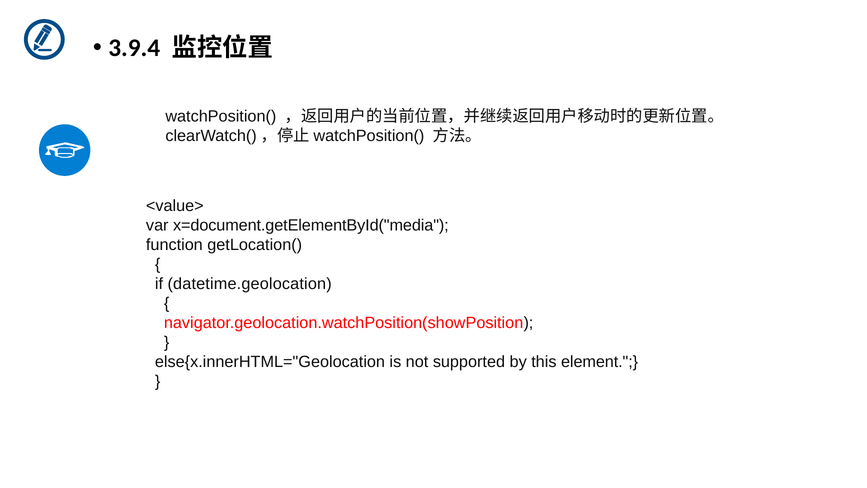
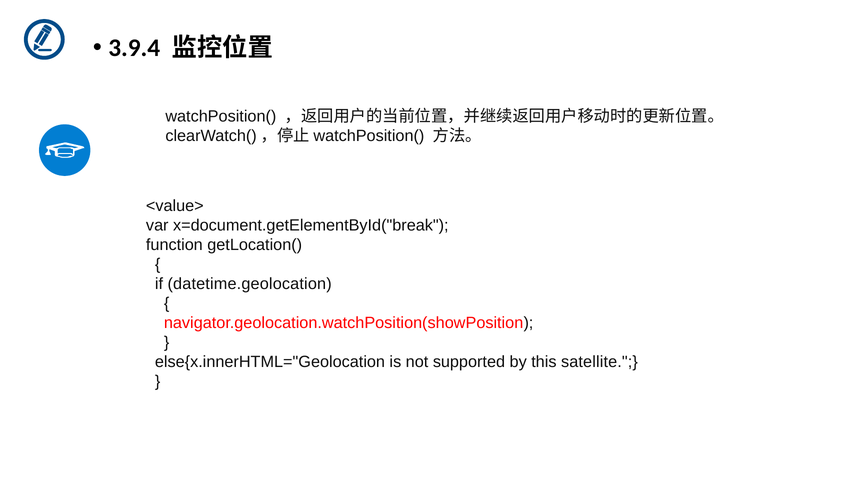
x=document.getElementById("media: x=document.getElementById("media -> x=document.getElementById("break (311, 225)
element: element -> satellite (599, 362)
